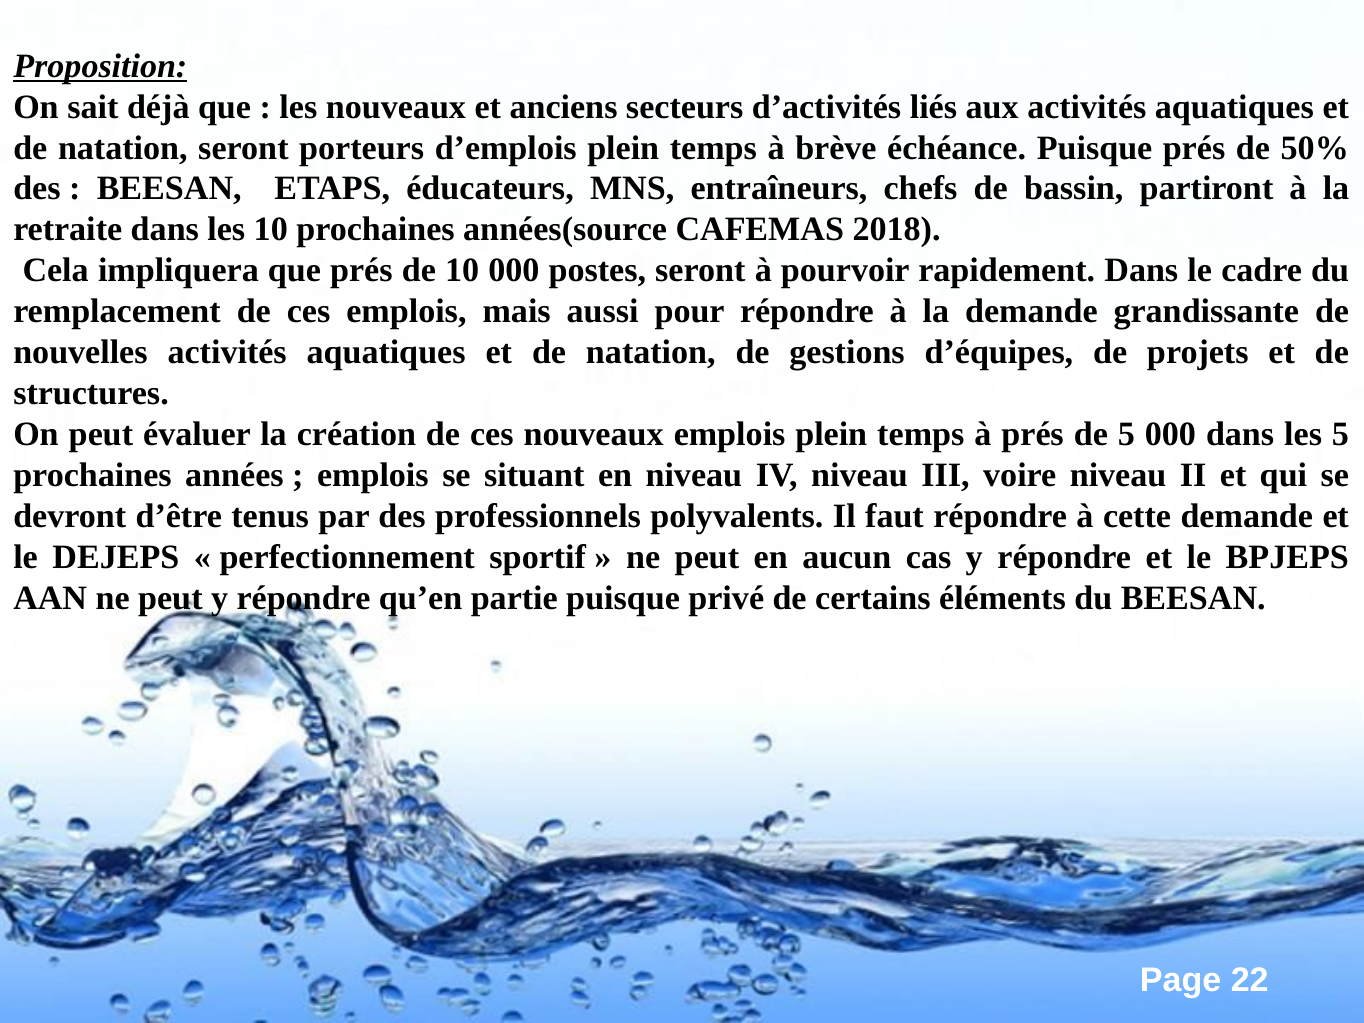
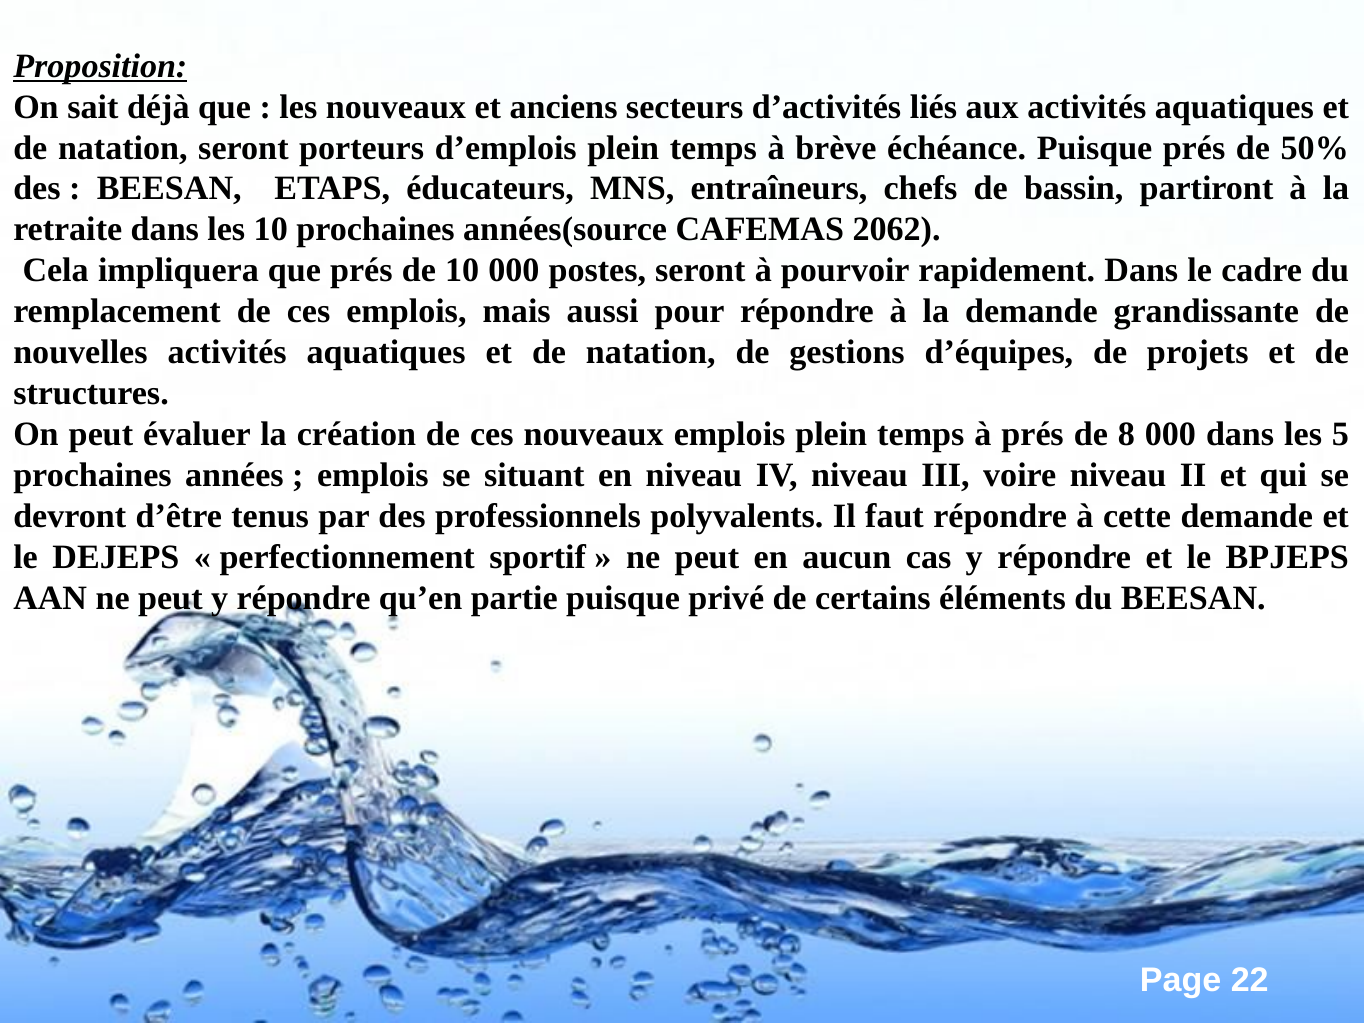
2018: 2018 -> 2062 (897, 230)
de 5: 5 -> 8 (1126, 434)
